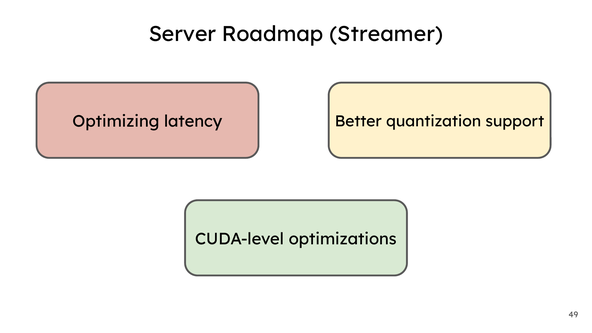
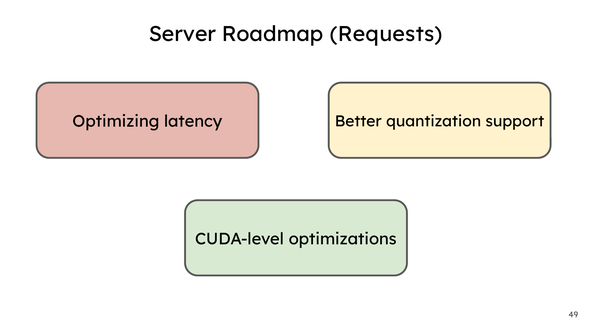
Streamer: Streamer -> Requests (386, 34)
